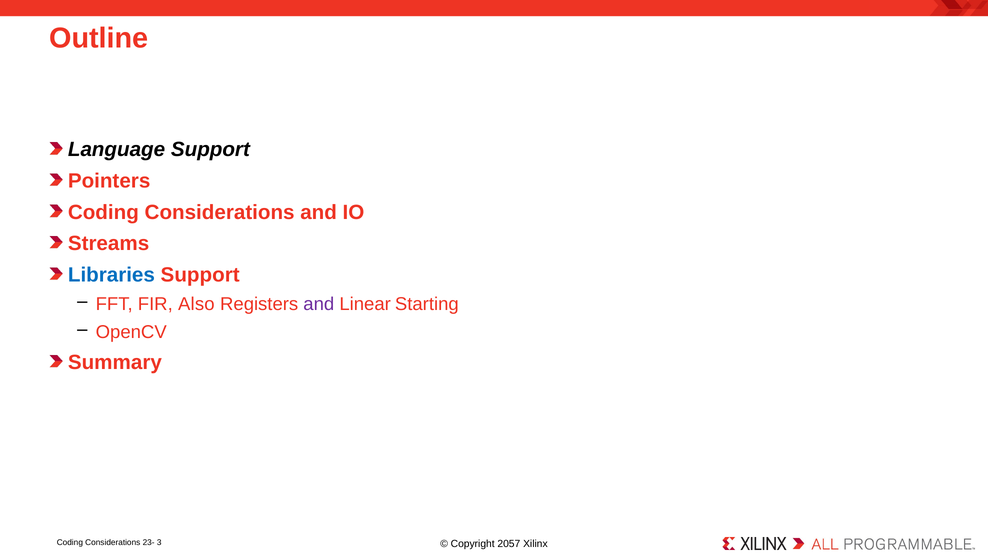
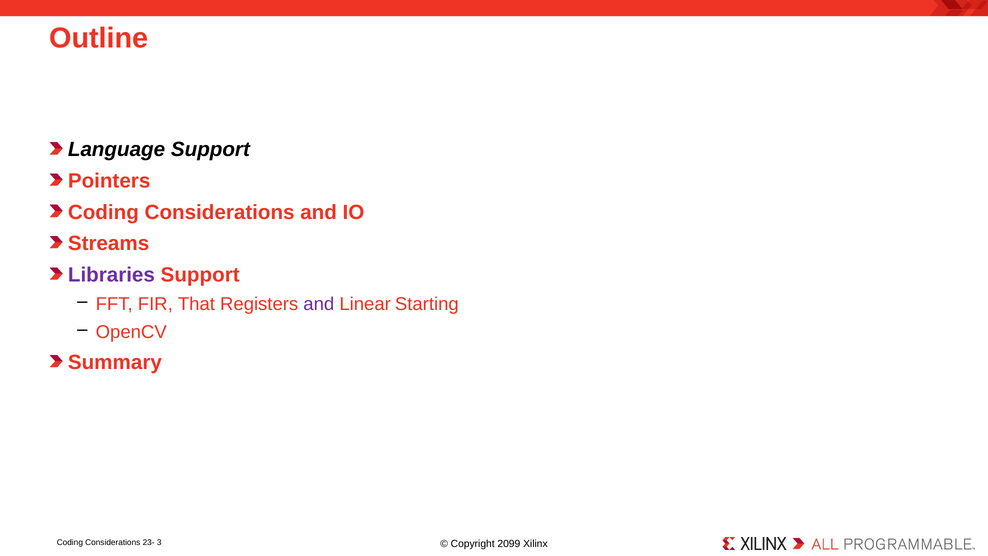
Libraries colour: blue -> purple (111, 275)
Also: Also -> That (196, 304)
2057: 2057 -> 2099 (509, 544)
